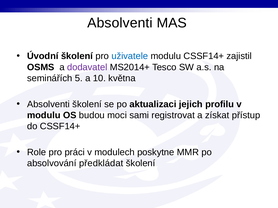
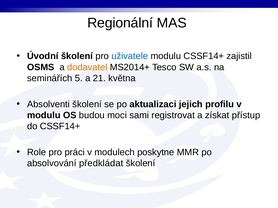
Absolventi: Absolventi -> Regionální (120, 23)
dodavatel colour: purple -> orange (87, 67)
10: 10 -> 21 (99, 78)
